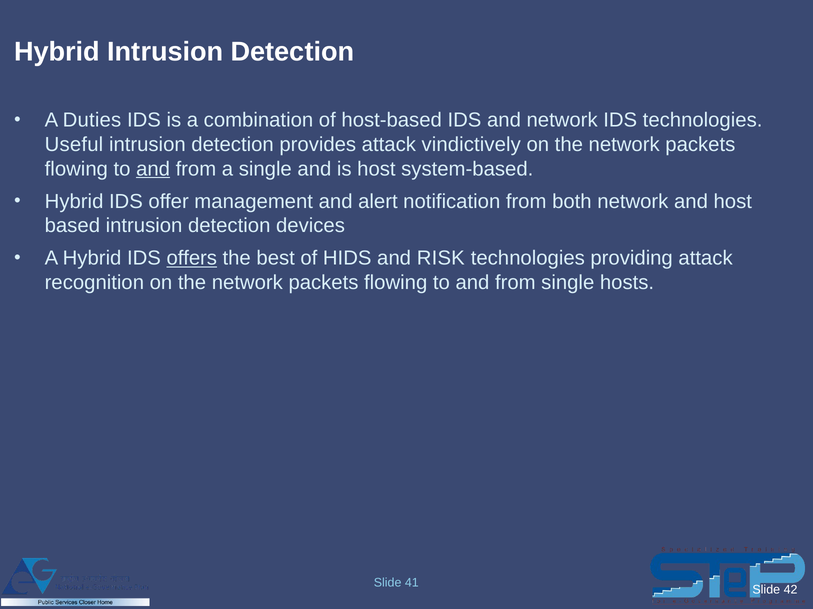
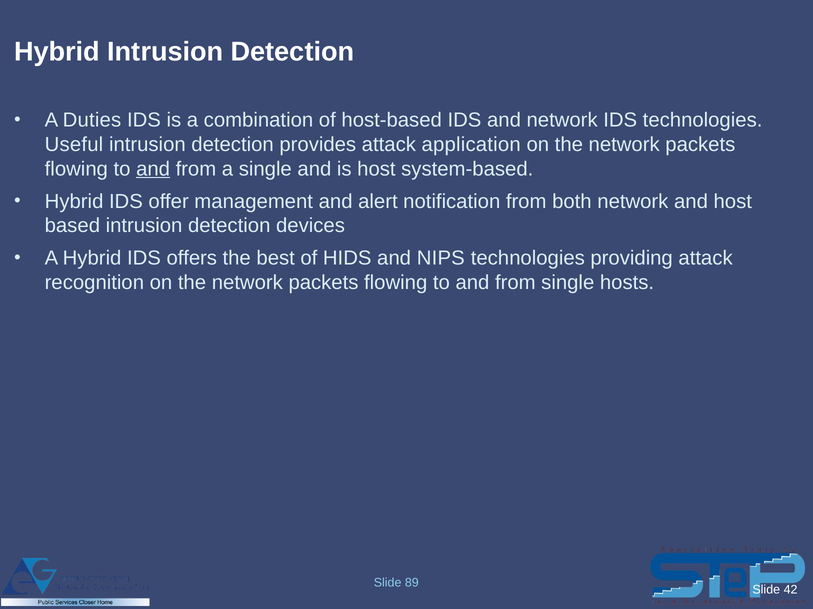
vindictively: vindictively -> application (471, 145)
offers underline: present -> none (192, 259)
RISK: RISK -> NIPS (441, 259)
41: 41 -> 89 (412, 583)
